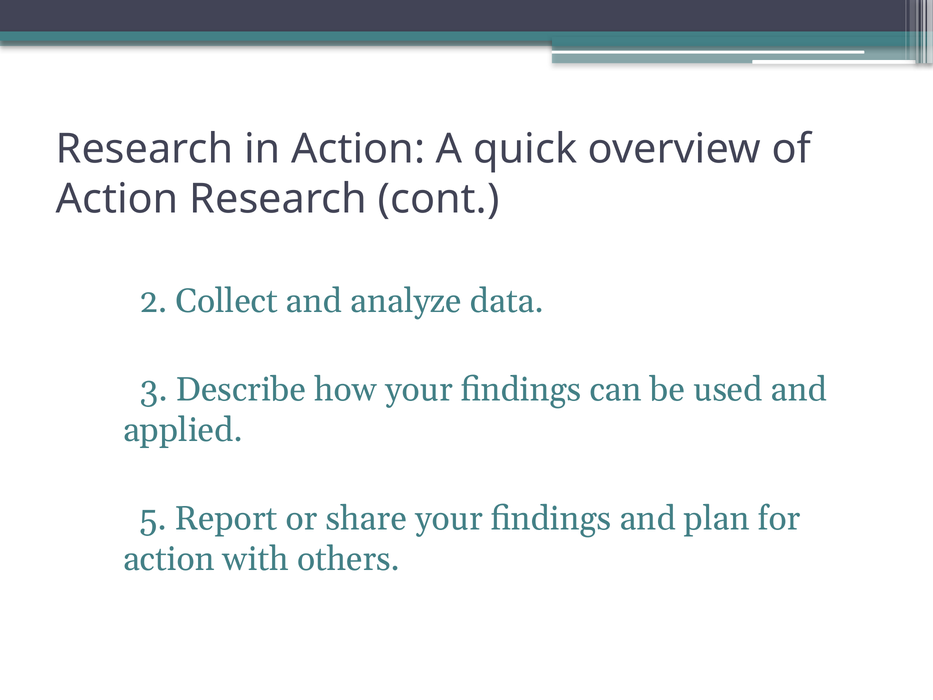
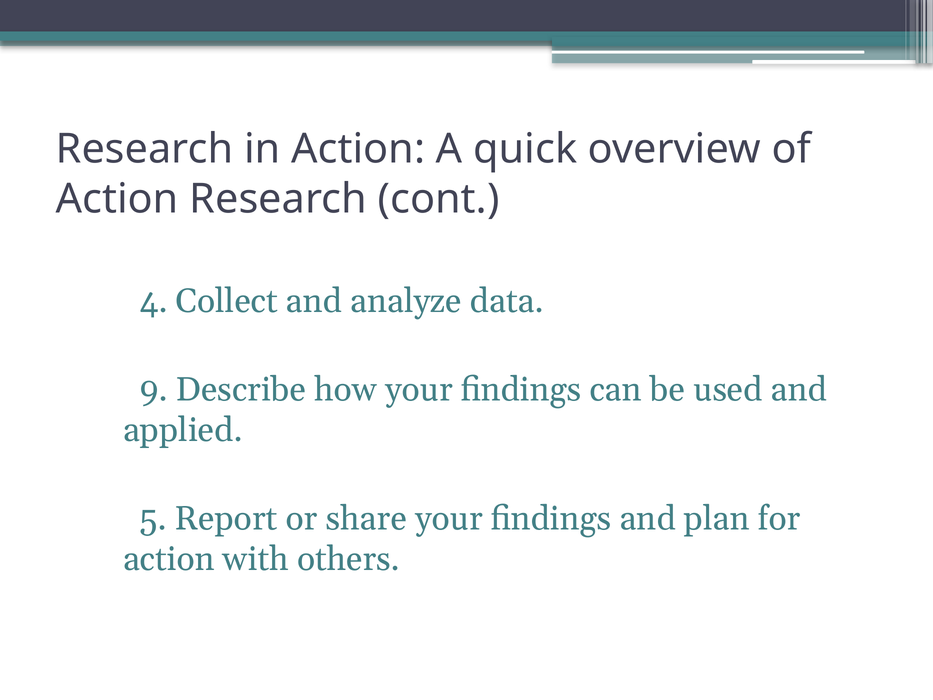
2: 2 -> 4 (154, 301)
3: 3 -> 9 (154, 390)
